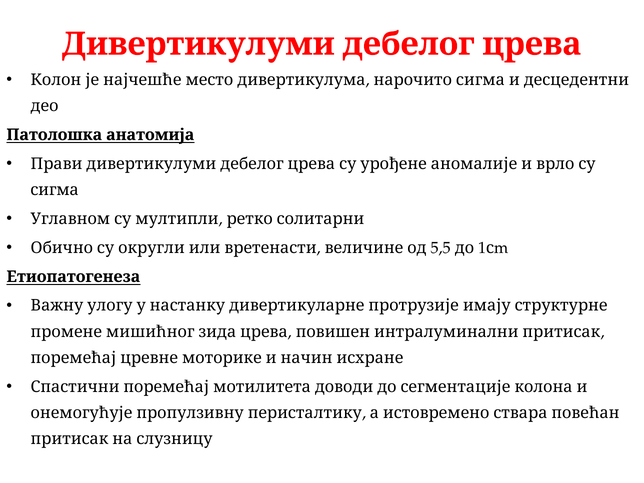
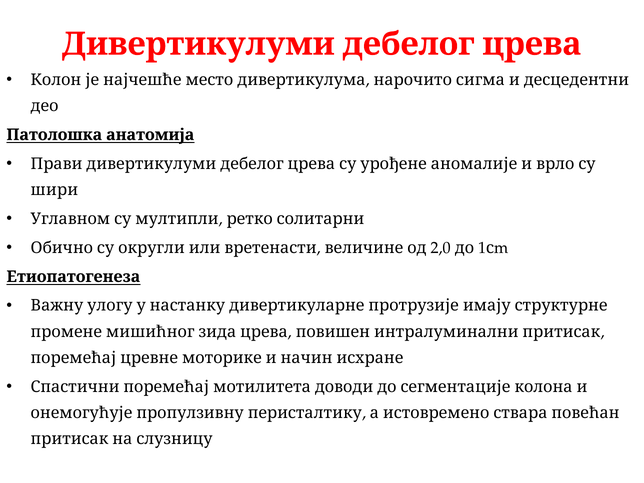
сигма: сигма -> шири (54, 190)
5,5: 5,5 -> 2,0 (441, 248)
